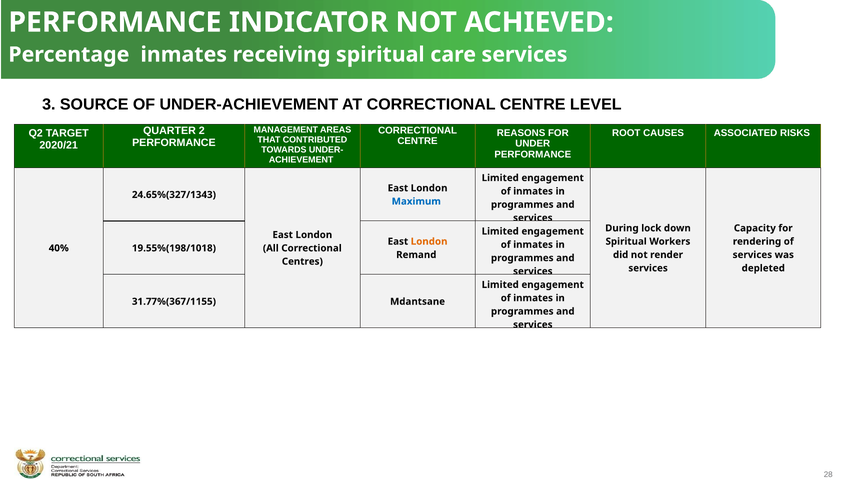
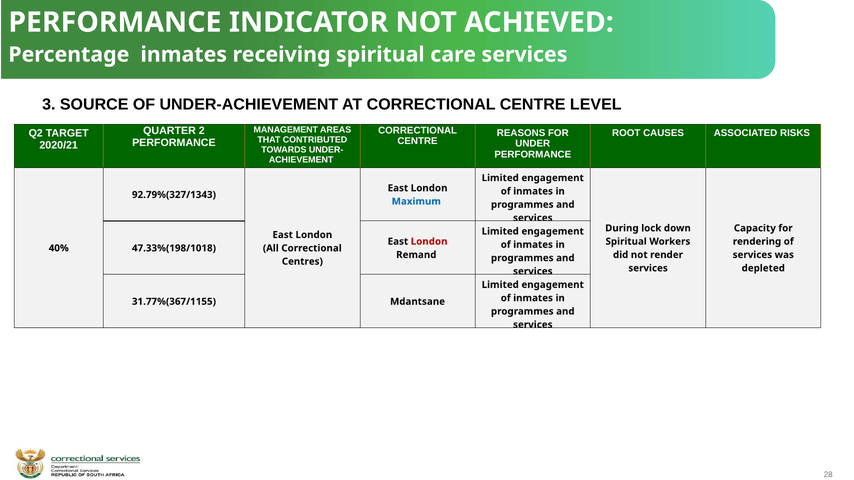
24.65%(327/1343: 24.65%(327/1343 -> 92.79%(327/1343 (174, 195)
London colour: orange -> red (429, 242)
19.55%(198/1018: 19.55%(198/1018 -> 47.33%(198/1018 (174, 248)
